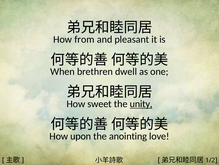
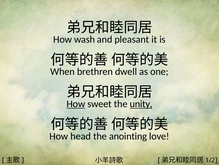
from: from -> wash (85, 39)
How underline: none -> present (76, 103)
upon: upon -> head (81, 136)
